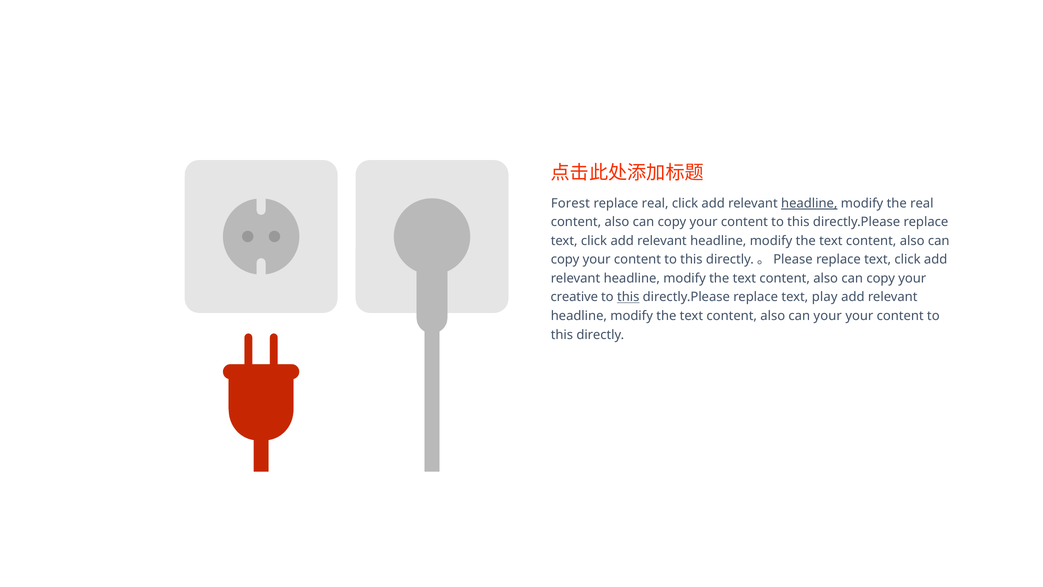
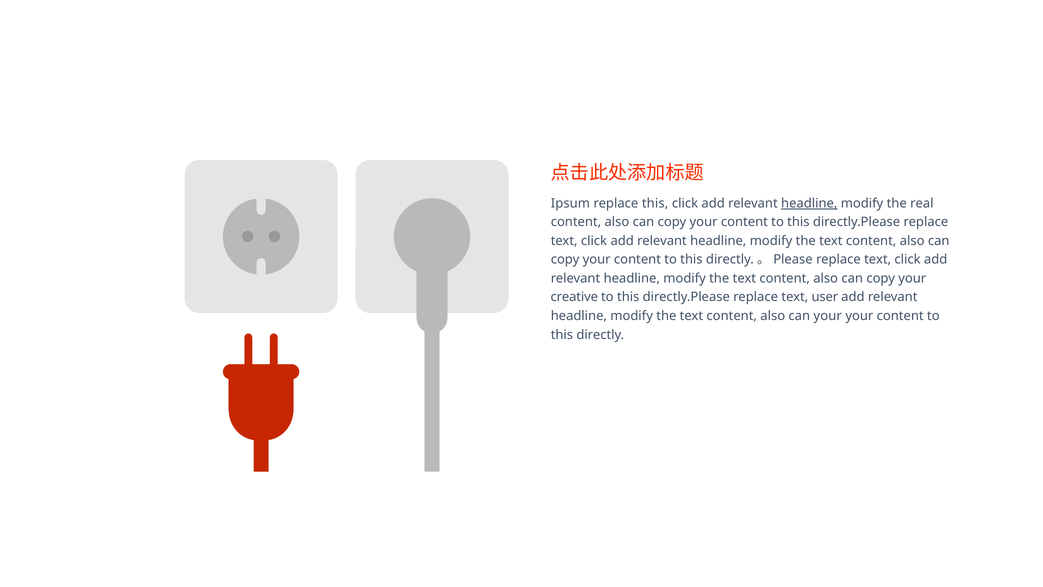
Forest: Forest -> Ipsum (570, 203)
replace real: real -> this (655, 203)
this underline: present -> none (628, 297)
play: play -> user (825, 297)
